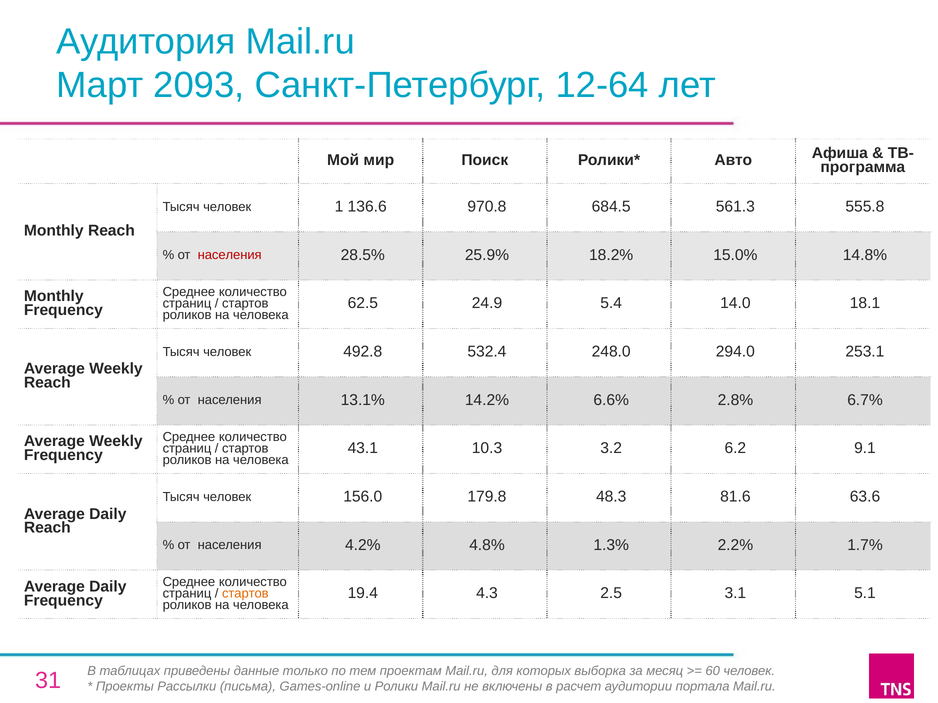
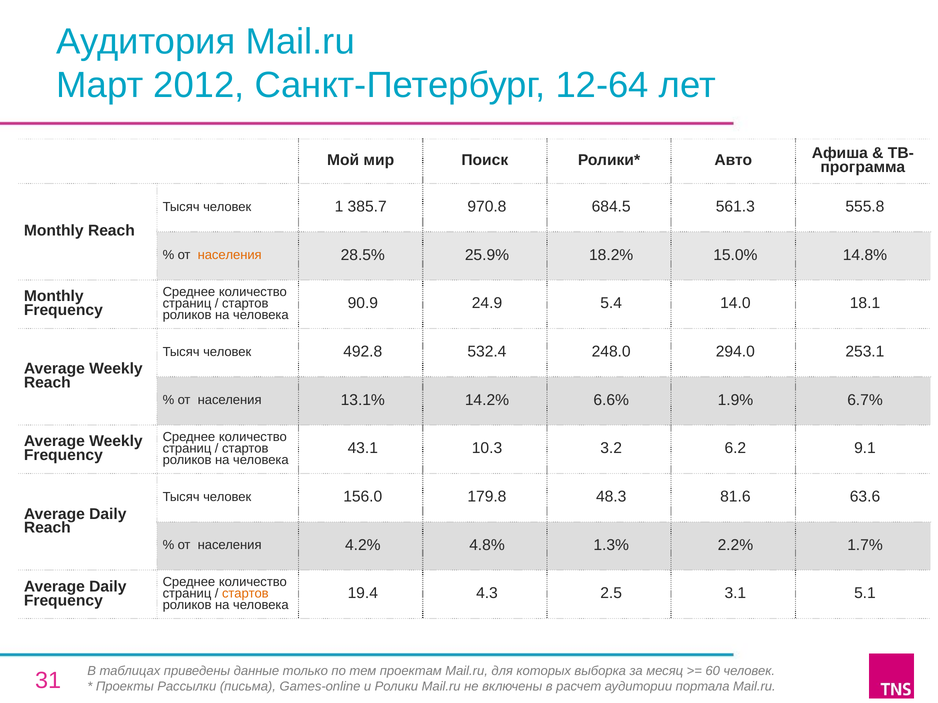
2093: 2093 -> 2012 (199, 85)
136.6: 136.6 -> 385.7 (367, 207)
населения colour: red -> orange (230, 255)
62.5: 62.5 -> 90.9 (363, 303)
2.8%: 2.8% -> 1.9% (735, 400)
